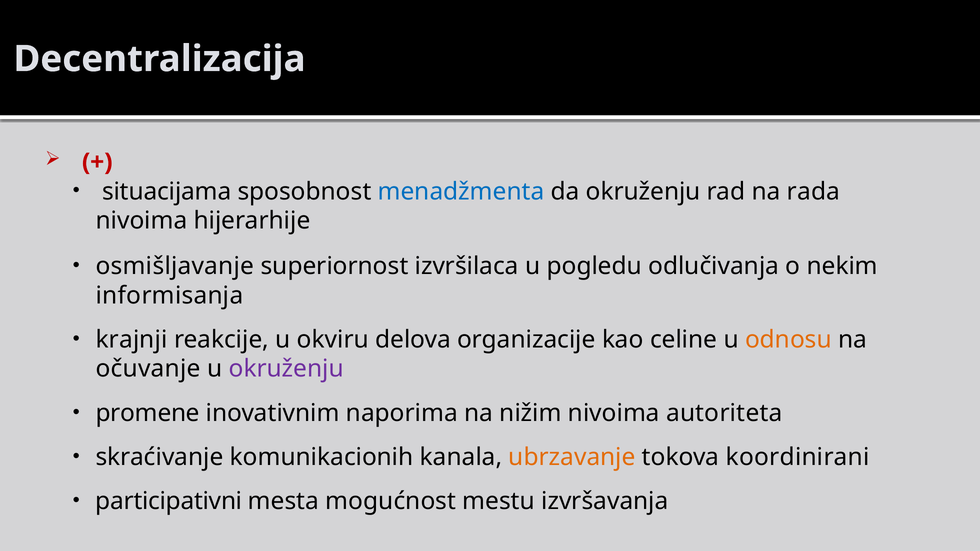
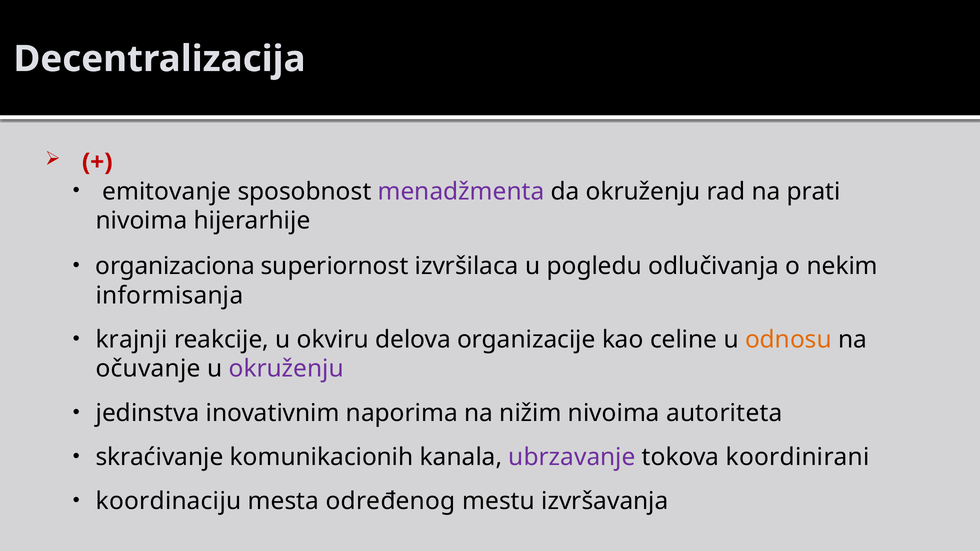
situacijama: situacijama -> emitovanje (167, 192)
menadžmenta colour: blue -> purple (461, 192)
rada: rada -> prati (814, 192)
osmišljavanje: osmišljavanje -> organizaciona (175, 266)
promene: promene -> jedinstva (148, 413)
ubrzavanje colour: orange -> purple (572, 457)
participativni: participativni -> koordinaciju (169, 501)
mogućnost: mogućnost -> određenog (391, 501)
